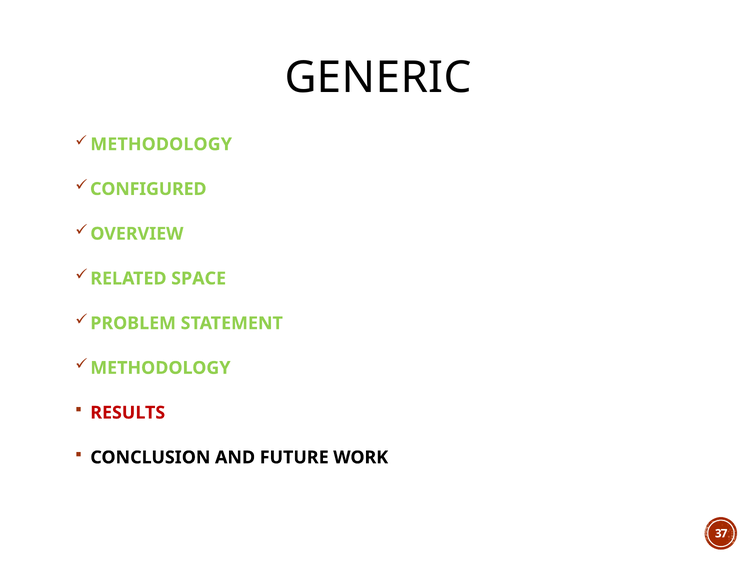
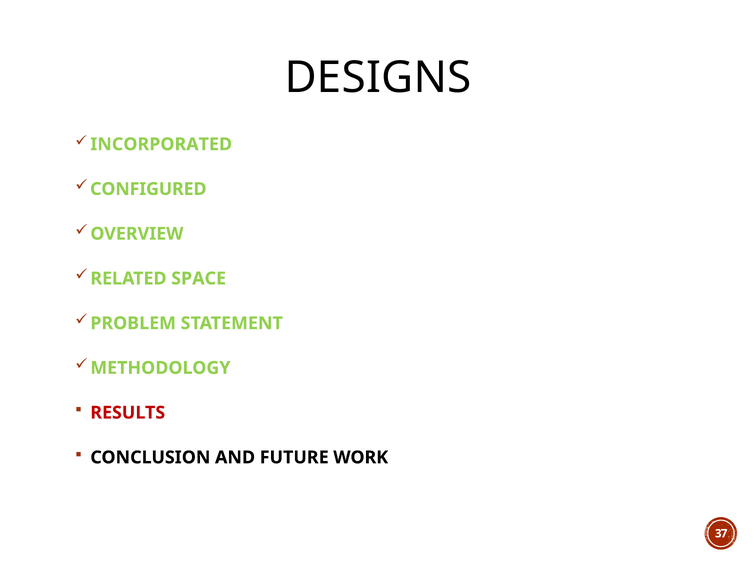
GENERIC: GENERIC -> DESIGNS (378, 78)
METHODOLOGY: METHODOLOGY -> INCORPORATED (161, 144)
